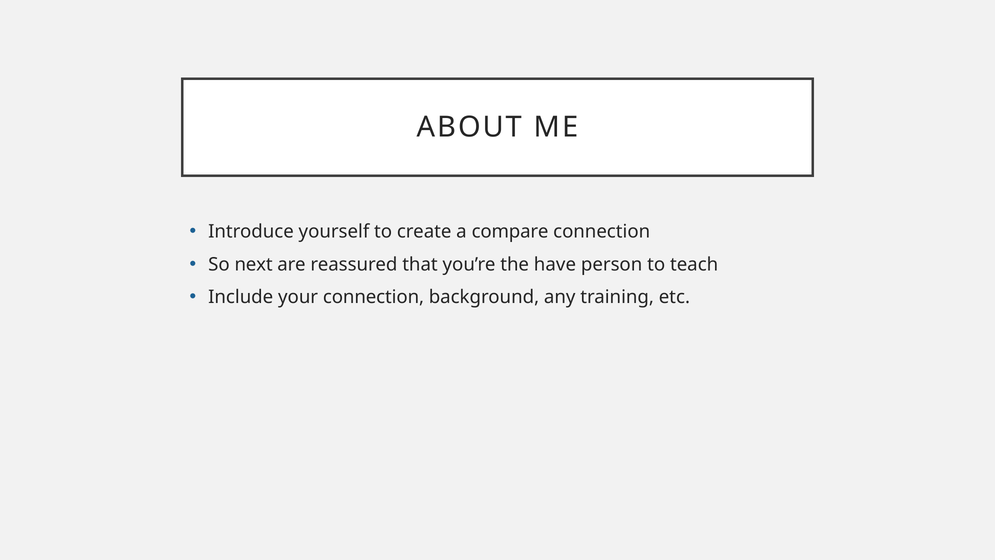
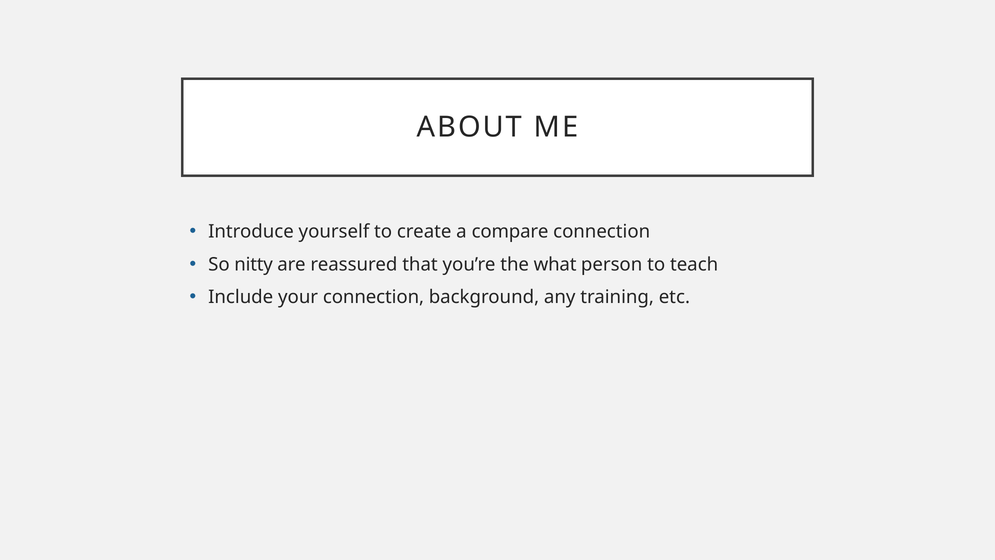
next: next -> nitty (254, 264)
have: have -> what (555, 264)
